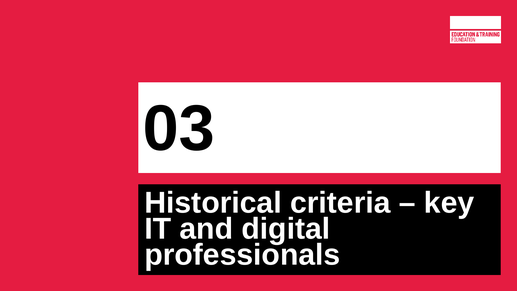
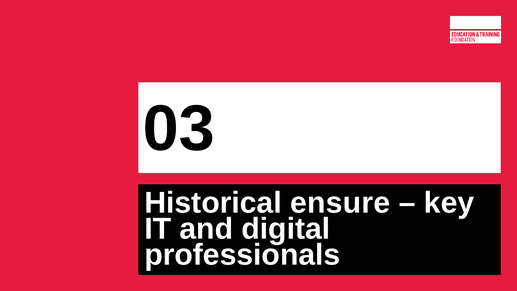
criteria: criteria -> ensure (340, 203)
